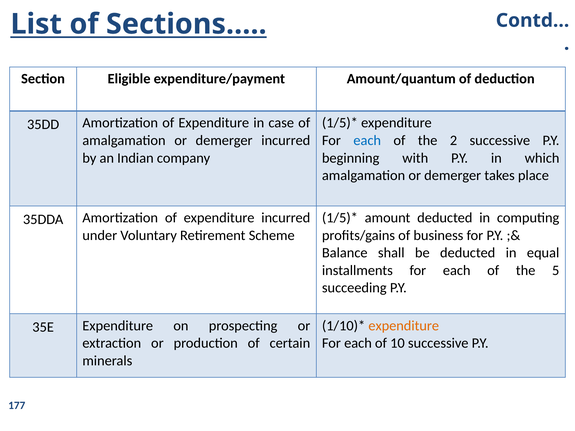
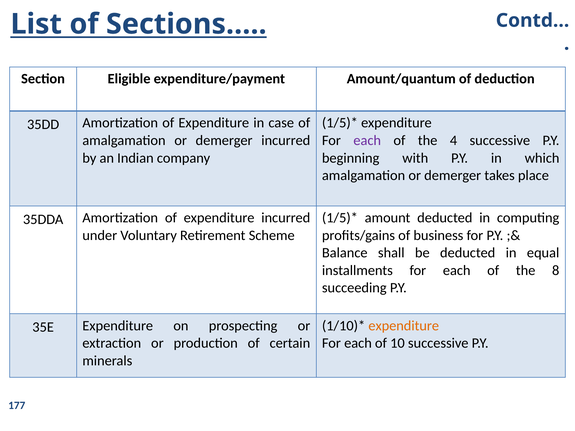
each colour: blue -> purple (367, 141)
2: 2 -> 4 (454, 141)
5: 5 -> 8 (556, 270)
